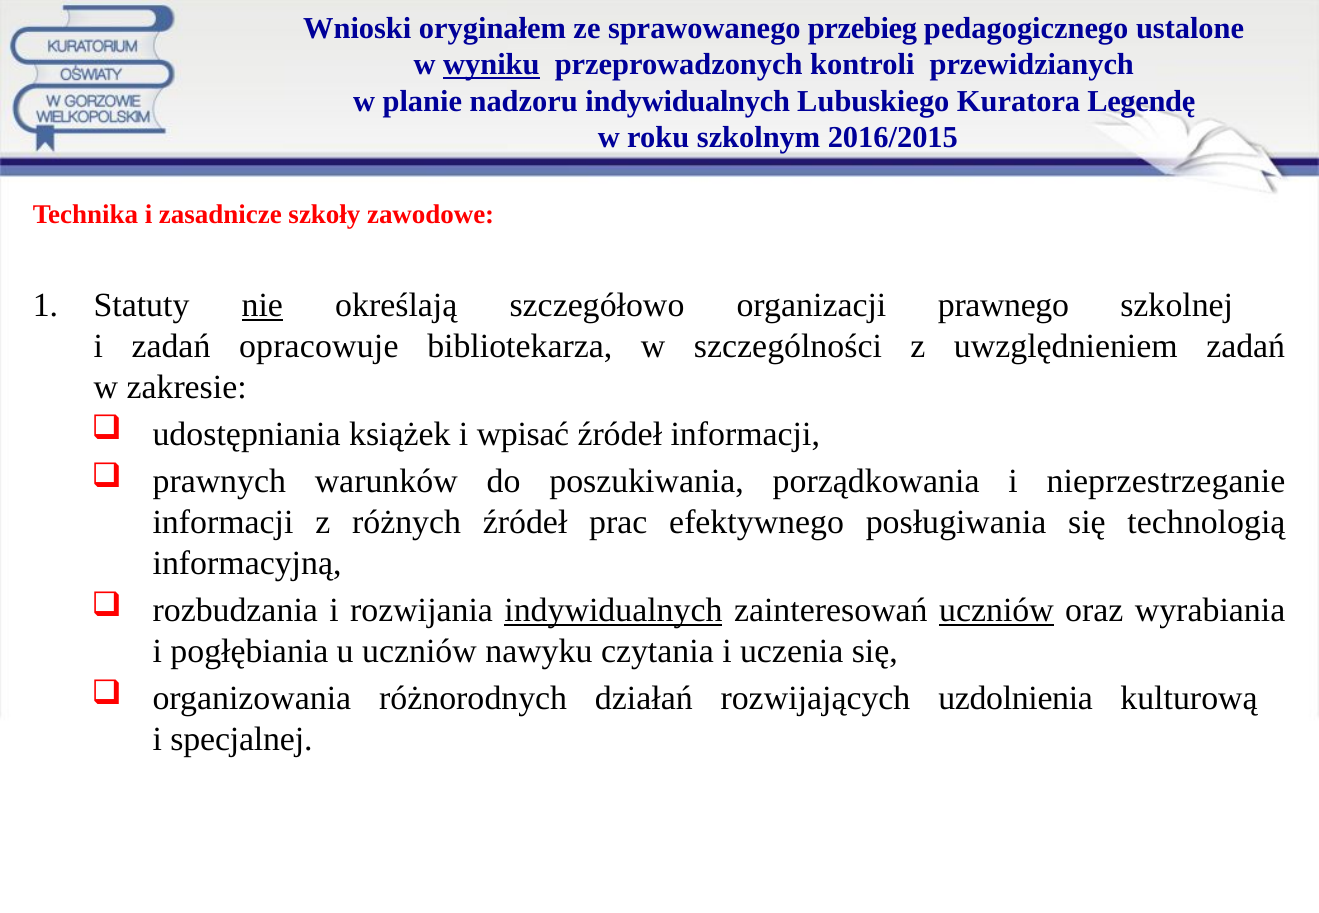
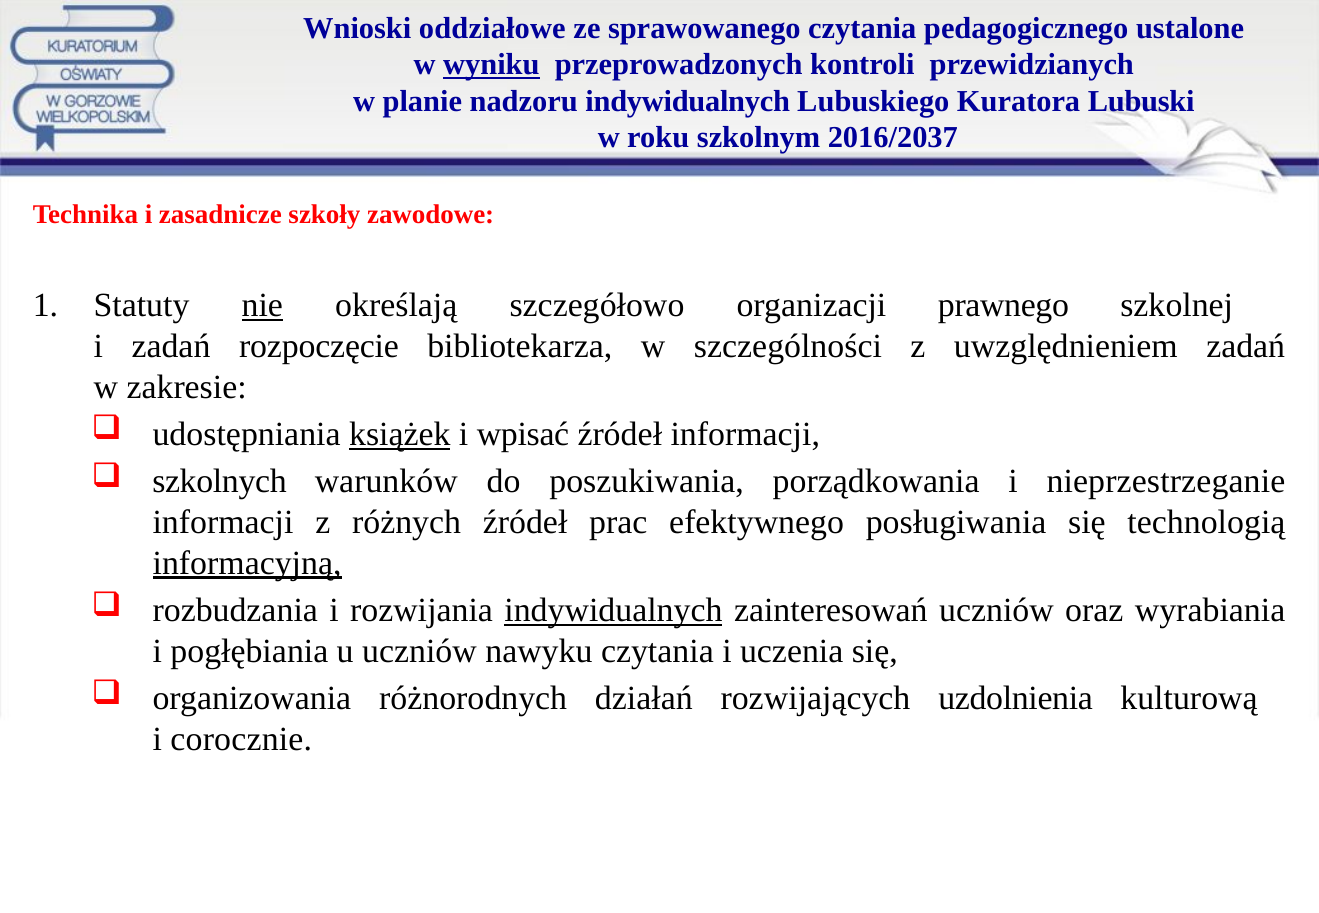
oryginałem: oryginałem -> oddziałowe (492, 28)
sprawowanego przebieg: przebieg -> czytania (862, 28)
Legendę: Legendę -> Lubuski (1141, 101)
2016/2015: 2016/2015 -> 2016/2037 (893, 138)
opracowuje: opracowuje -> rozpoczęcie (319, 346)
książek underline: none -> present (400, 434)
prawnych: prawnych -> szkolnych (219, 482)
informacyjną underline: none -> present (247, 563)
uczniów underline: present -> none (996, 610)
specjalnej: specjalnej -> corocznie (241, 739)
